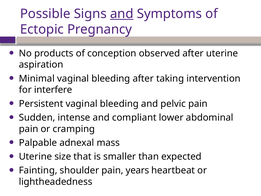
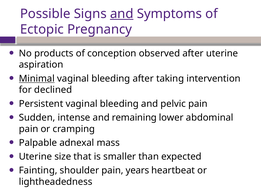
Minimal underline: none -> present (37, 78)
interfere: interfere -> declined (53, 90)
compliant: compliant -> remaining (134, 117)
